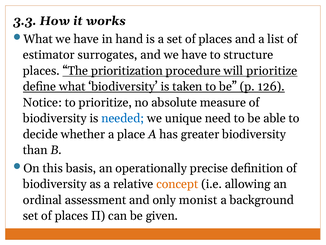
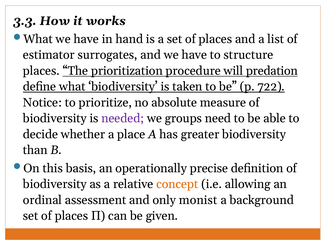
will prioritize: prioritize -> predation (272, 71)
126: 126 -> 722 (271, 86)
needed colour: blue -> purple (123, 118)
unique: unique -> groups (183, 118)
